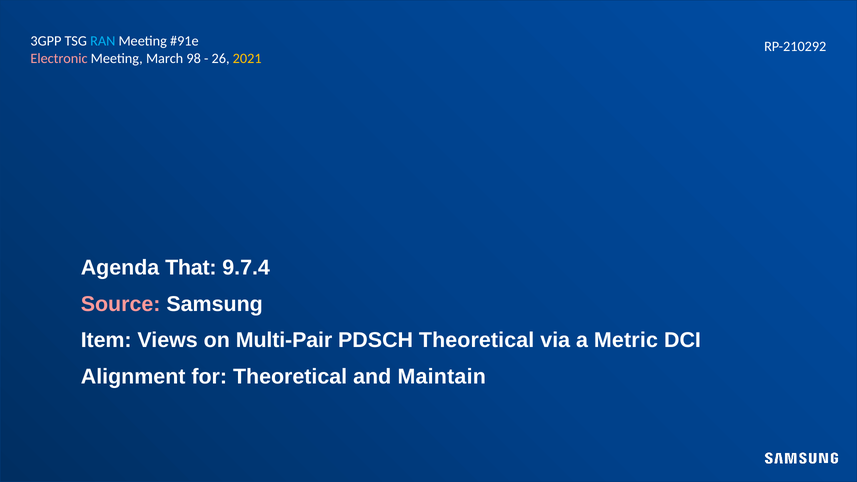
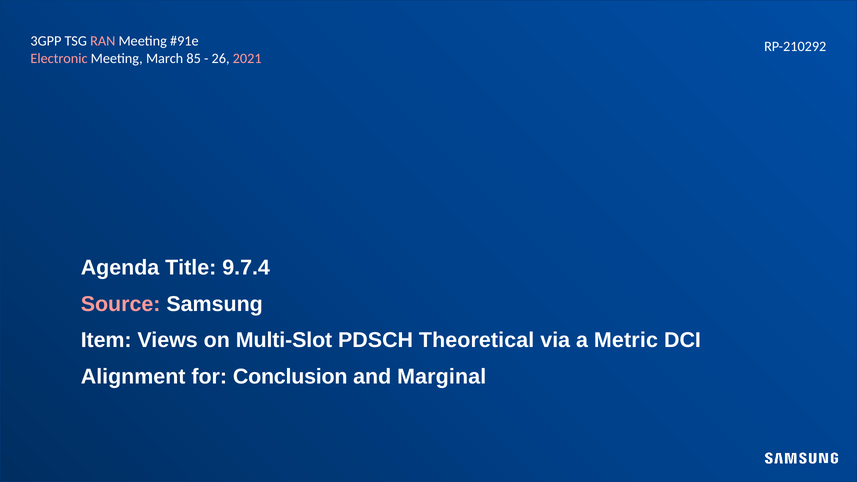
RAN colour: light blue -> pink (103, 41)
98: 98 -> 85 (194, 58)
2021 colour: yellow -> pink (247, 58)
That: That -> Title (191, 268)
Multi-Pair: Multi-Pair -> Multi-Slot (284, 340)
for Theoretical: Theoretical -> Conclusion (290, 377)
Maintain: Maintain -> Marginal (442, 377)
